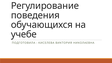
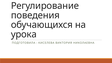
учебе: учебе -> урока (24, 34)
